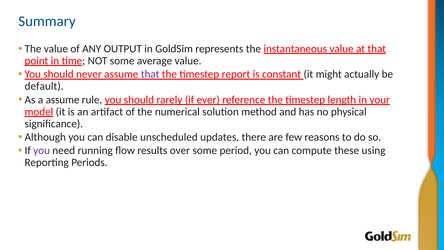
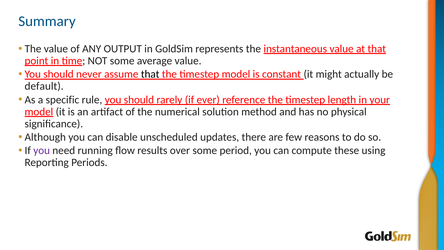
that colour: purple -> black (150, 74)
timestep report: report -> model (236, 74)
a assume: assume -> specific (62, 100)
